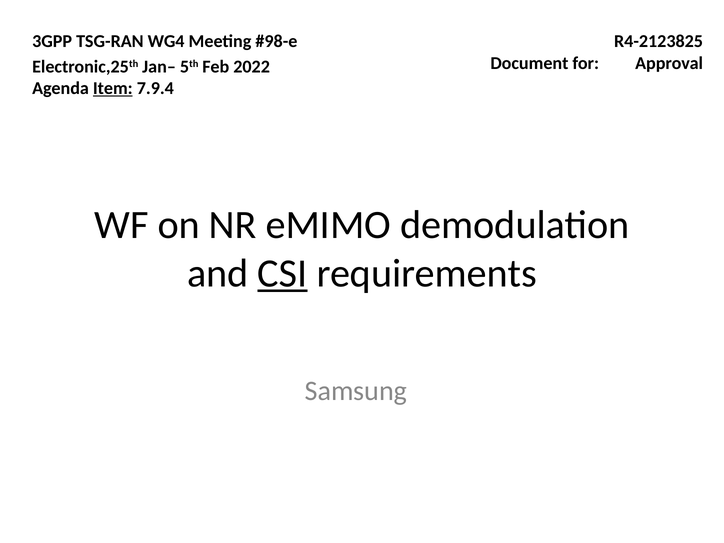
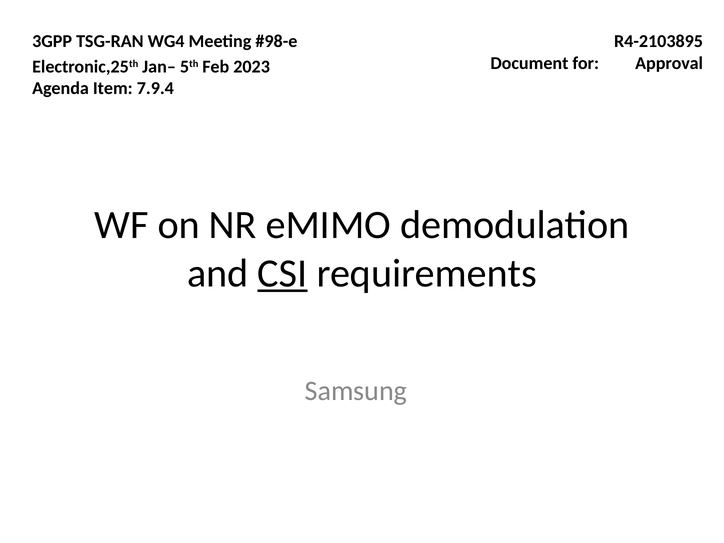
R4-2123825: R4-2123825 -> R4-2103895 (659, 41)
2022: 2022 -> 2023 (252, 67)
Item underline: present -> none (113, 88)
